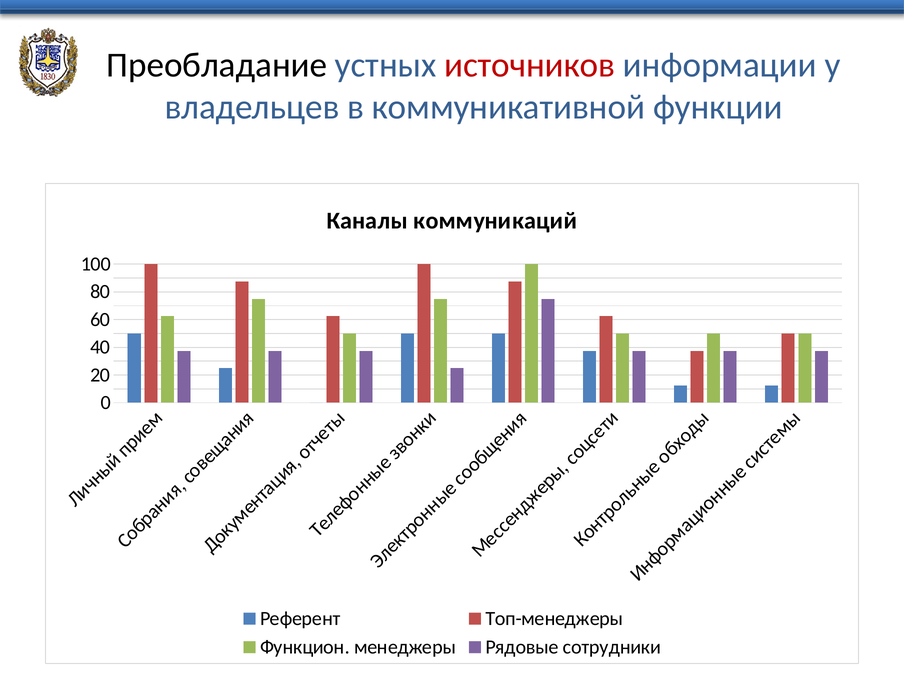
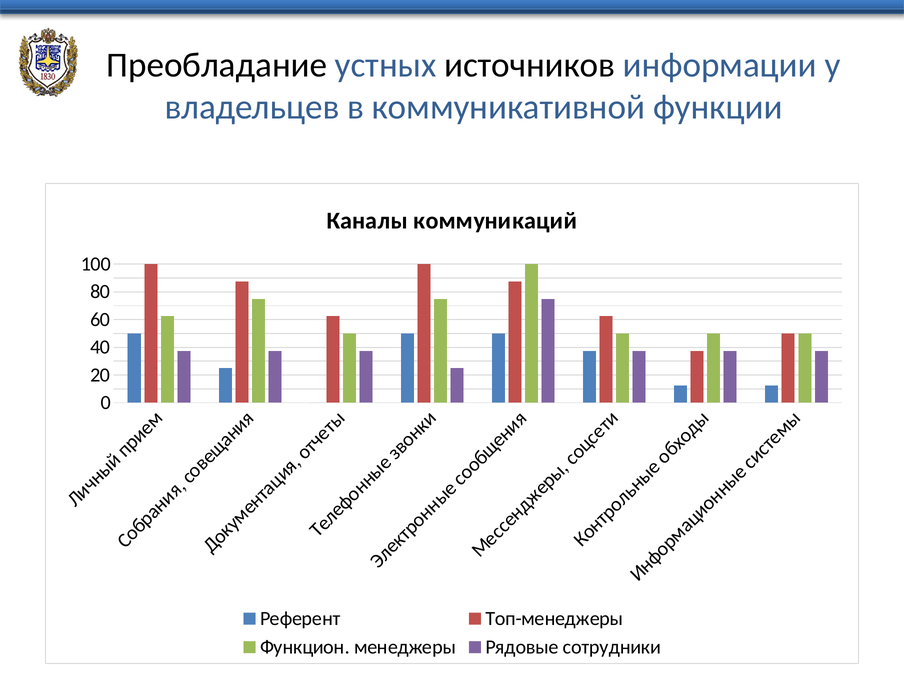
источников colour: red -> black (530, 65)
